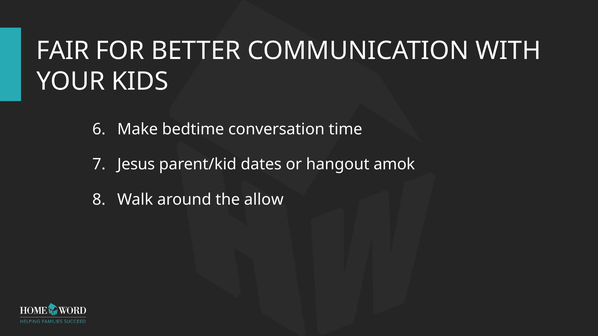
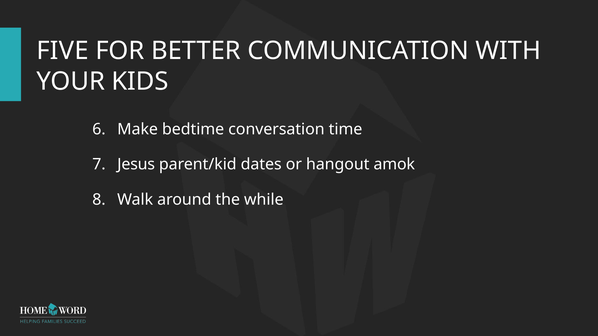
FAIR: FAIR -> FIVE (63, 51)
allow: allow -> while (264, 200)
